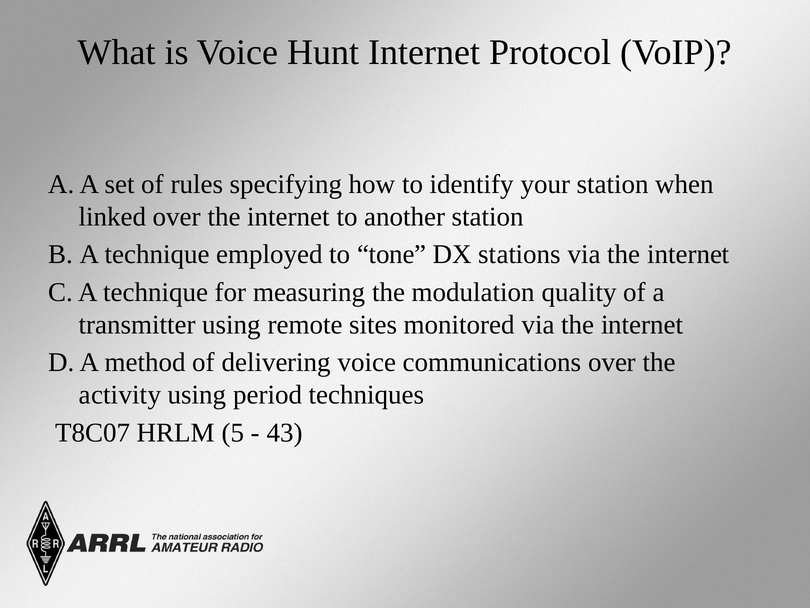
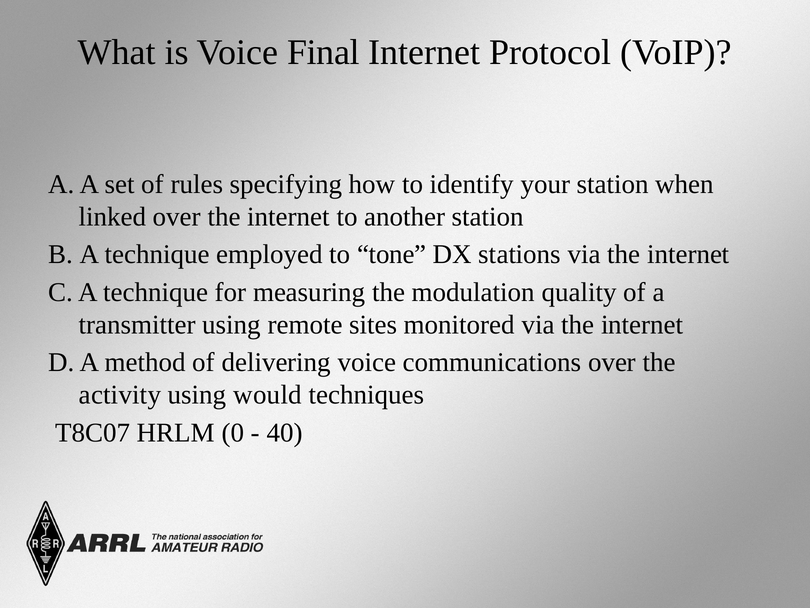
Hunt: Hunt -> Final (323, 52)
period: period -> would (268, 395)
5: 5 -> 0 (233, 432)
43: 43 -> 40 (285, 432)
